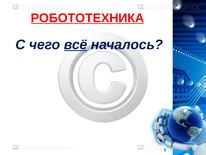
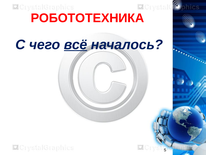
РОБОТОТЕХНИКА underline: present -> none (88, 18)
